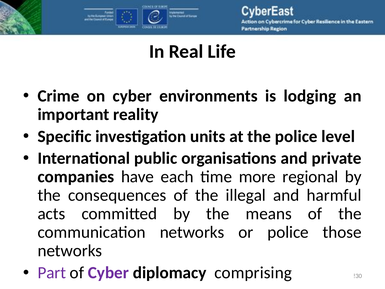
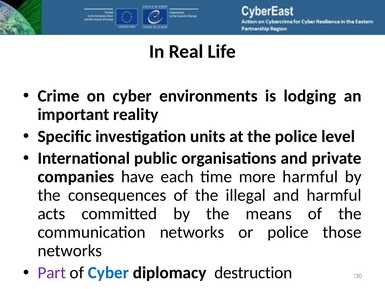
more regional: regional -> harmful (310, 177)
Cyber colour: purple -> blue (108, 273)
comprising: comprising -> destruction (253, 273)
